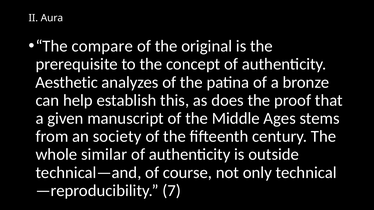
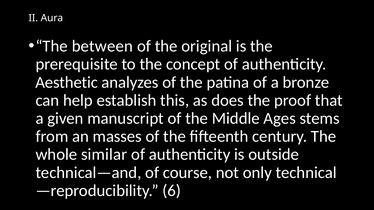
compare: compare -> between (102, 46)
society: society -> masses (117, 137)
7: 7 -> 6 (172, 191)
